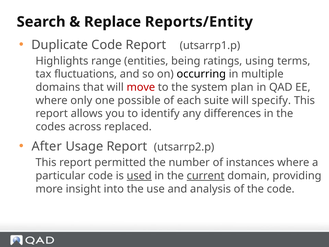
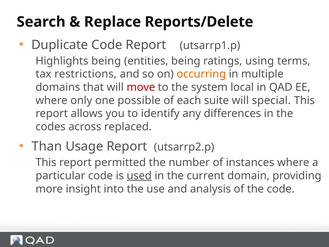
Reports/Entity: Reports/Entity -> Reports/Delete (199, 22)
Highlights range: range -> being (106, 61)
fluctuations: fluctuations -> restrictions (86, 74)
occurring colour: black -> orange (201, 74)
plan: plan -> local (242, 87)
specify: specify -> special (271, 100)
After: After -> Than (47, 146)
current underline: present -> none (206, 176)
